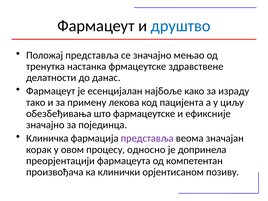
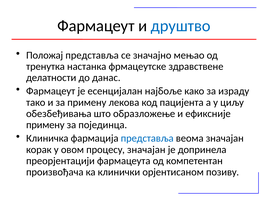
фармацеутске: фармацеутске -> образложење (144, 114)
значајно: значајно -> примену (45, 125)
представља colour: purple -> blue (147, 138)
процесу односно: односно -> значајан (146, 150)
